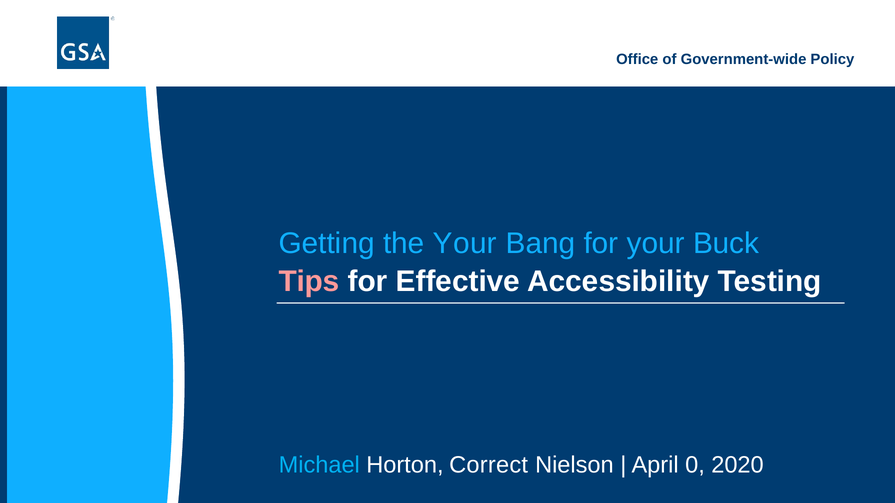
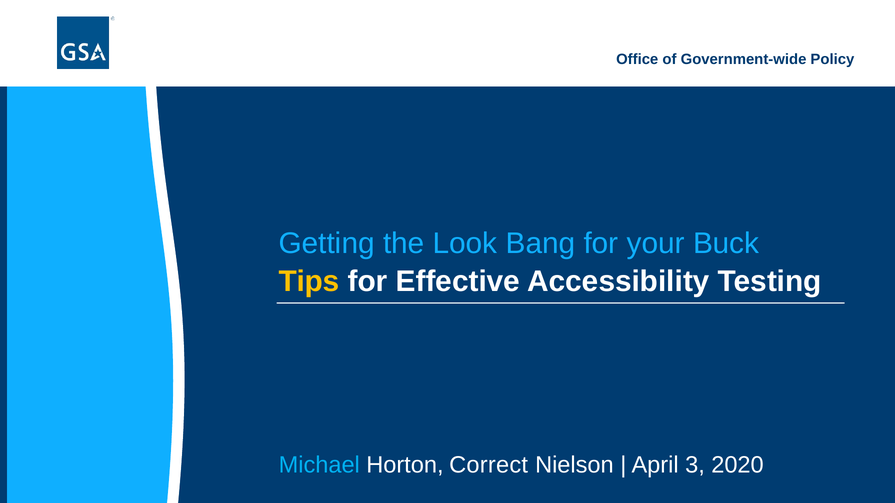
the Your: Your -> Look (465, 244)
Tips colour: pink -> yellow (309, 281)
0: 0 -> 3 (695, 466)
